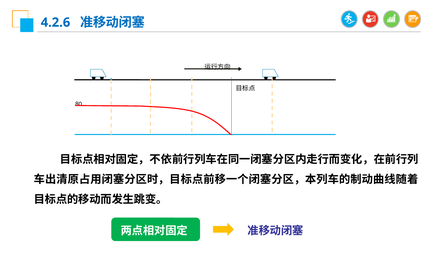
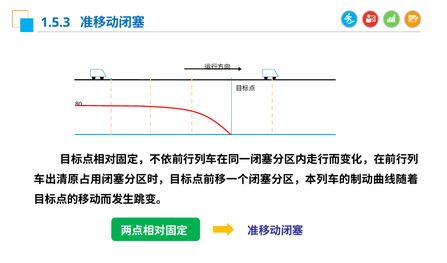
4.2.6: 4.2.6 -> 1.5.3 (55, 22)
